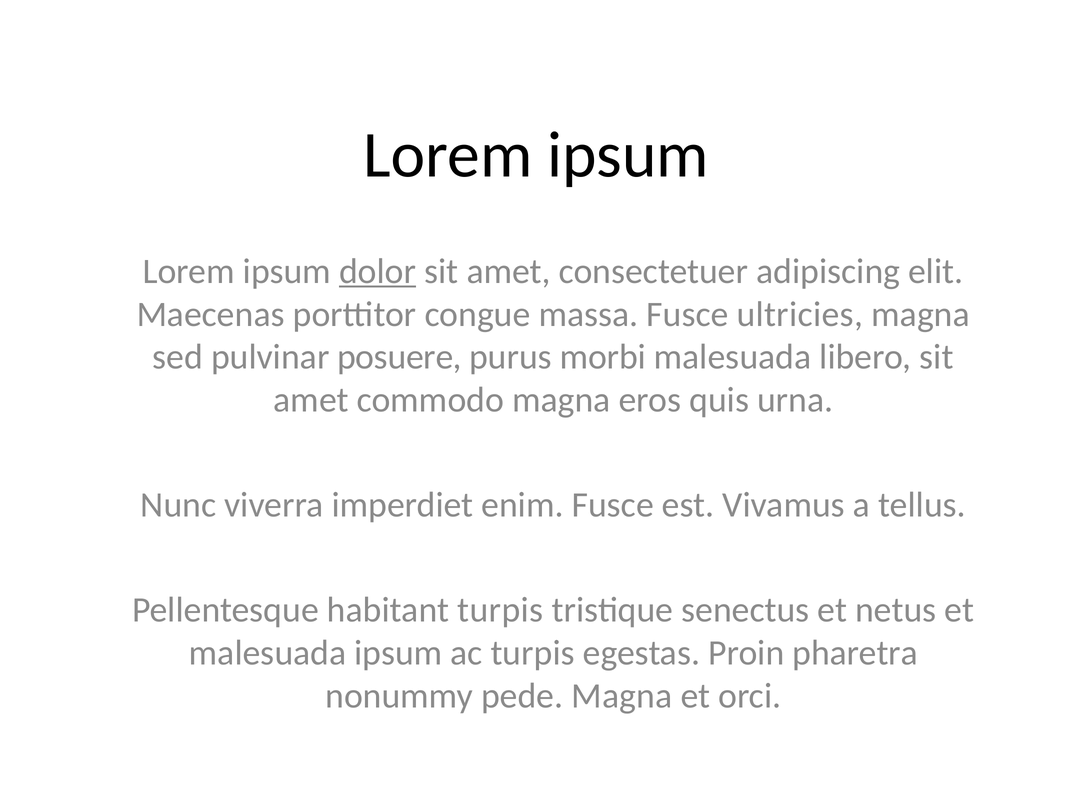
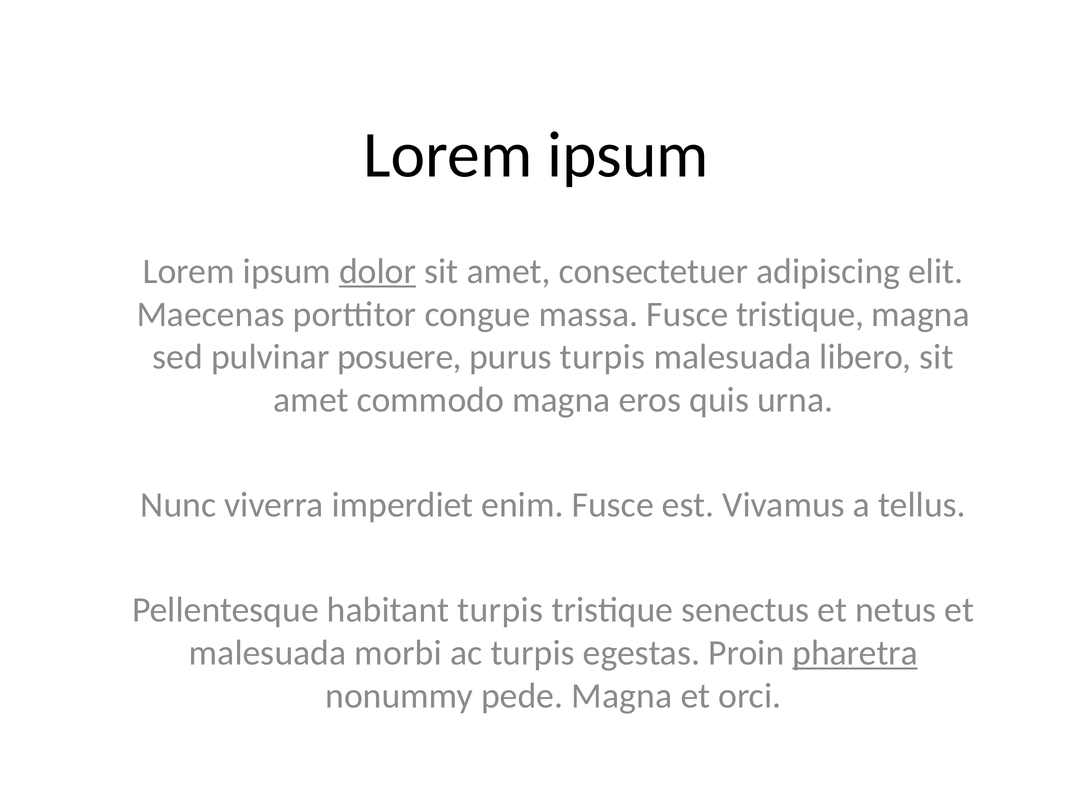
Fusce ultricies: ultricies -> tristique (800, 314)
purus morbi: morbi -> turpis (603, 357)
malesuada ipsum: ipsum -> morbi (398, 653)
pharetra underline: none -> present (855, 653)
